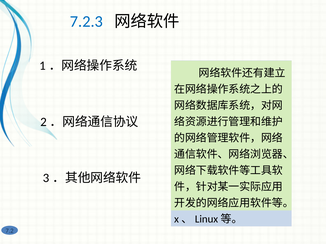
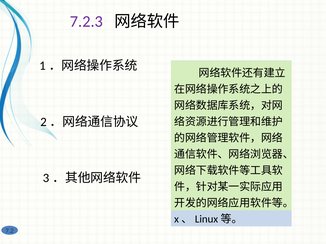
7.2.3 colour: blue -> purple (86, 22)
